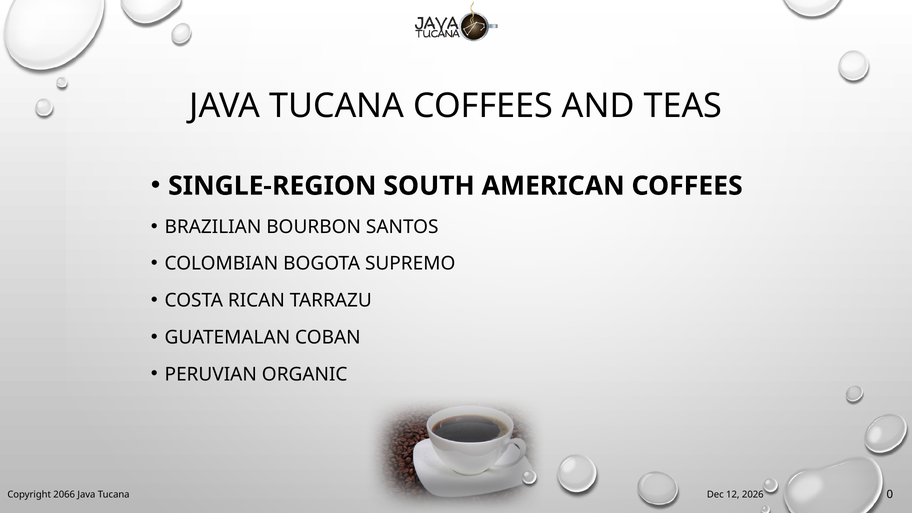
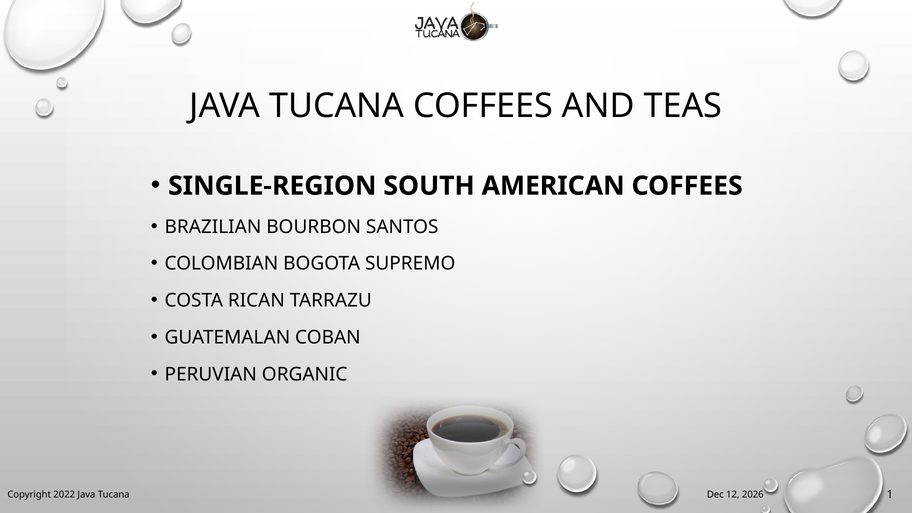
2066: 2066 -> 2022 (64, 495)
0: 0 -> 1 (890, 495)
